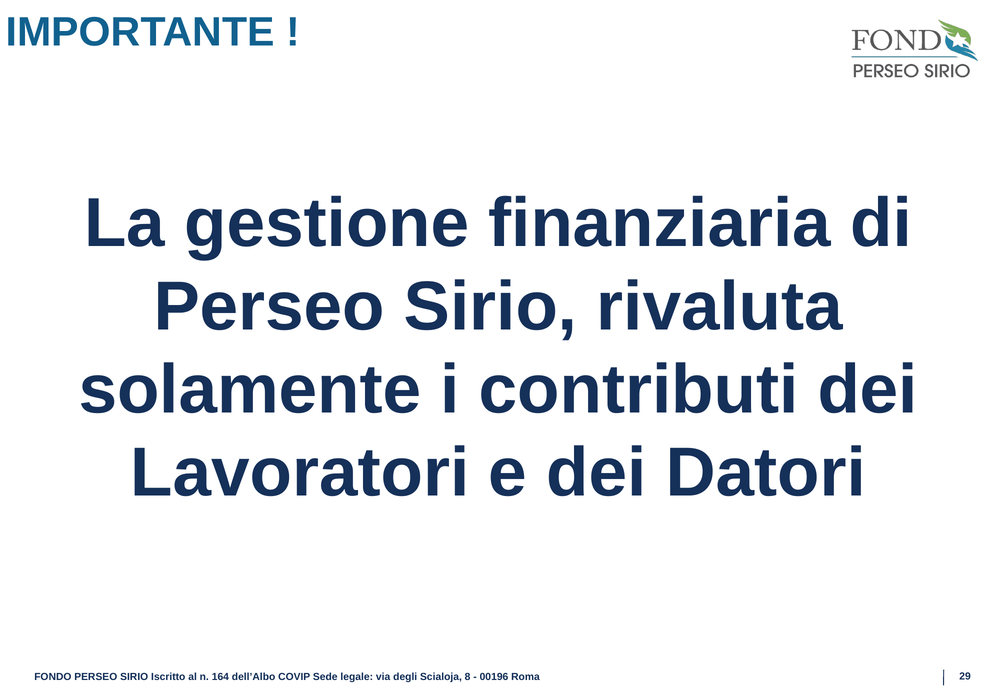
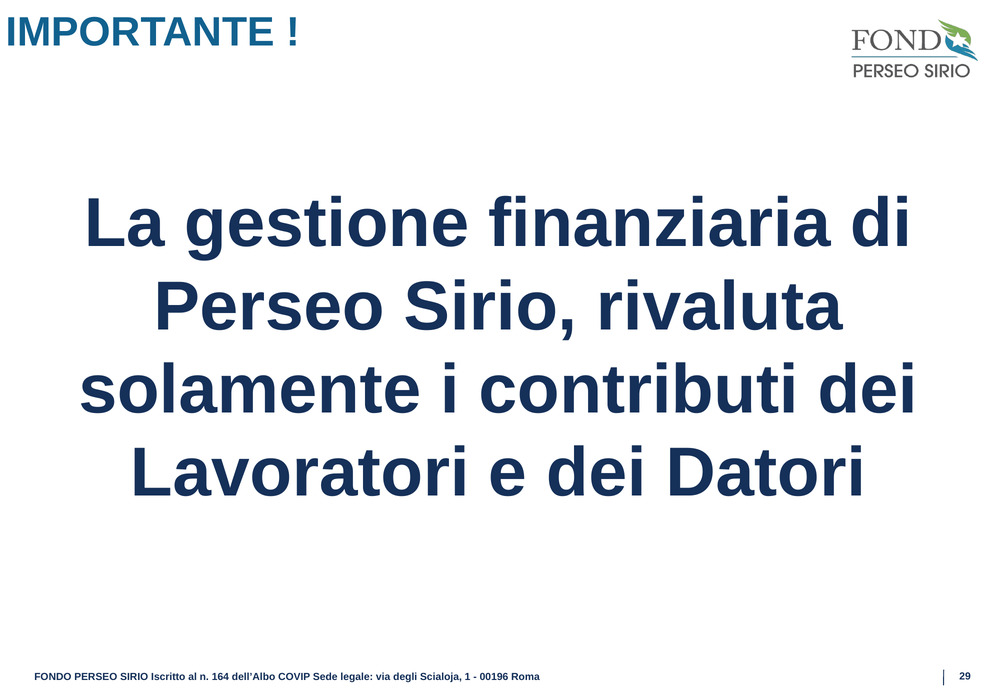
8: 8 -> 1 (468, 677)
